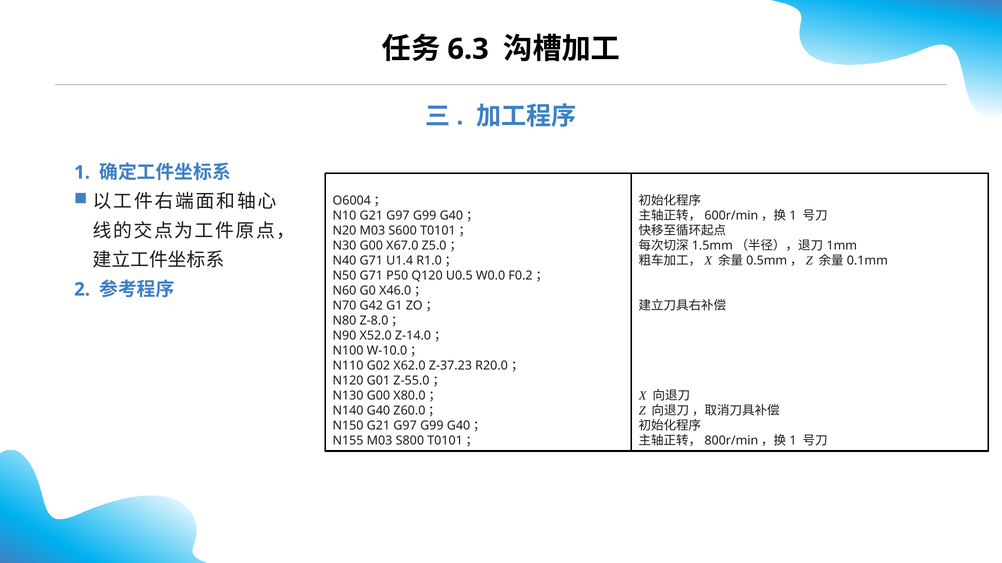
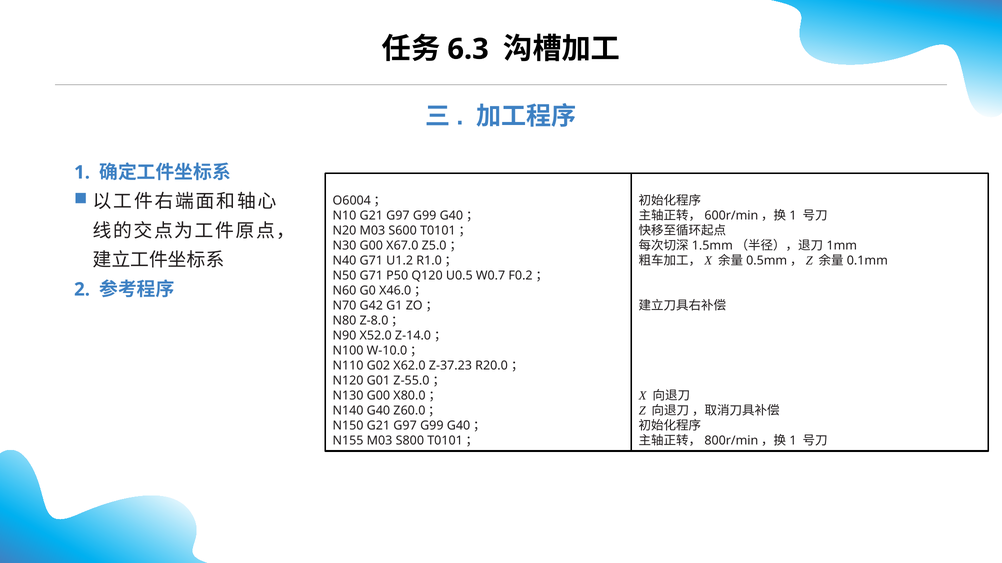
U1.4: U1.4 -> U1.2 (400, 261)
W0.0: W0.0 -> W0.7 (491, 276)
